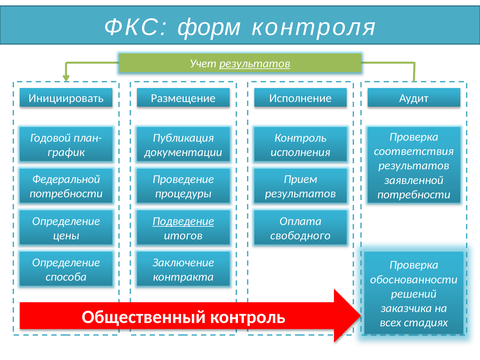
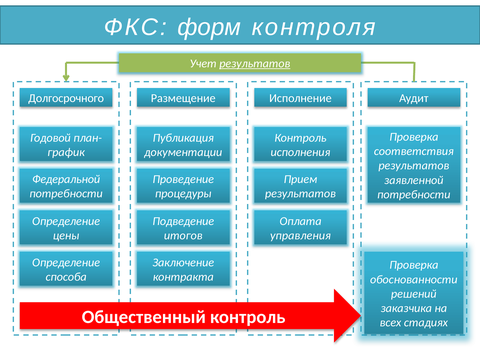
Инициировать: Инициировать -> Долгосрочного (66, 98)
Подведение underline: present -> none (183, 221)
свободного: свободного -> управления (300, 235)
